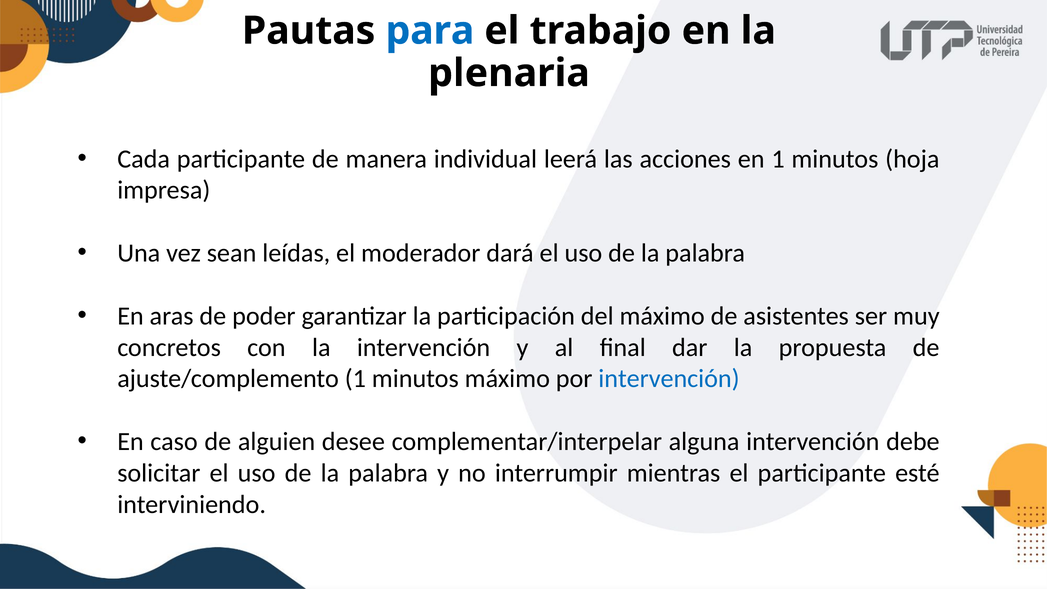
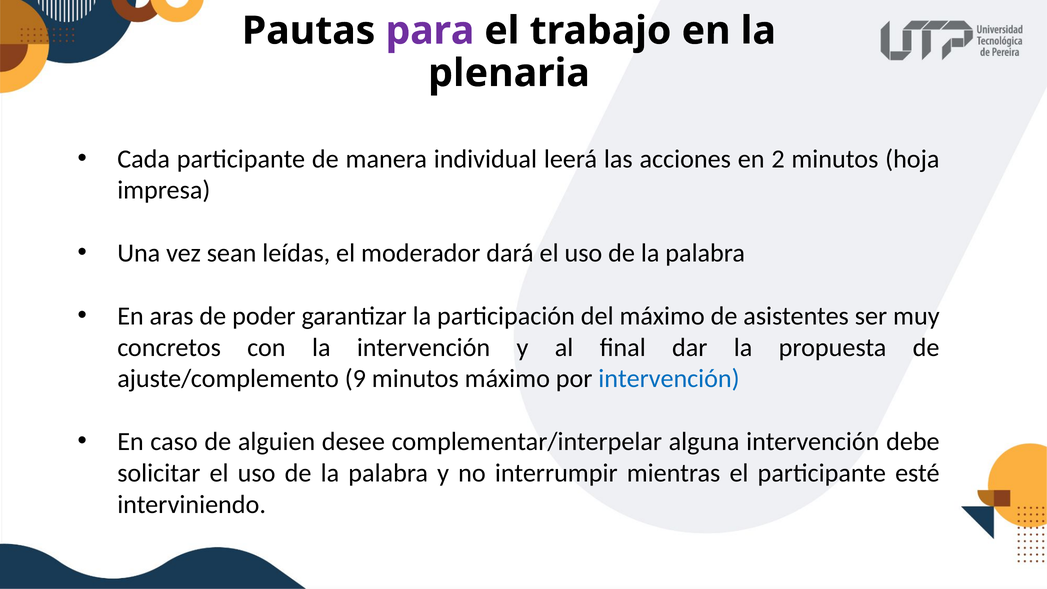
para colour: blue -> purple (430, 31)
en 1: 1 -> 2 (778, 159)
ajuste/complemento 1: 1 -> 9 (355, 379)
